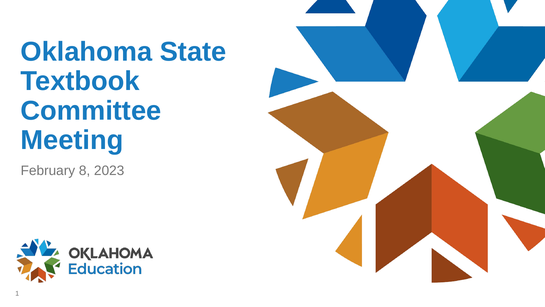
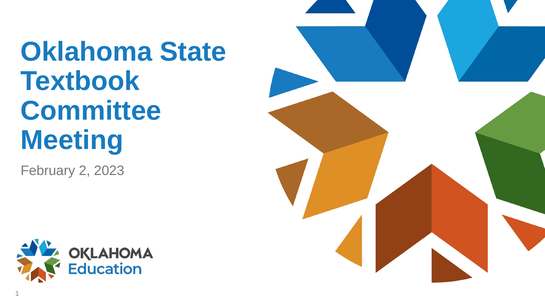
8: 8 -> 2 (85, 170)
